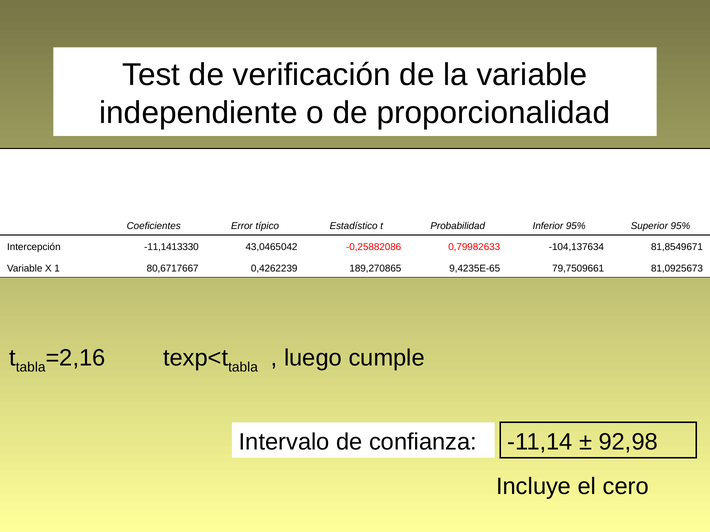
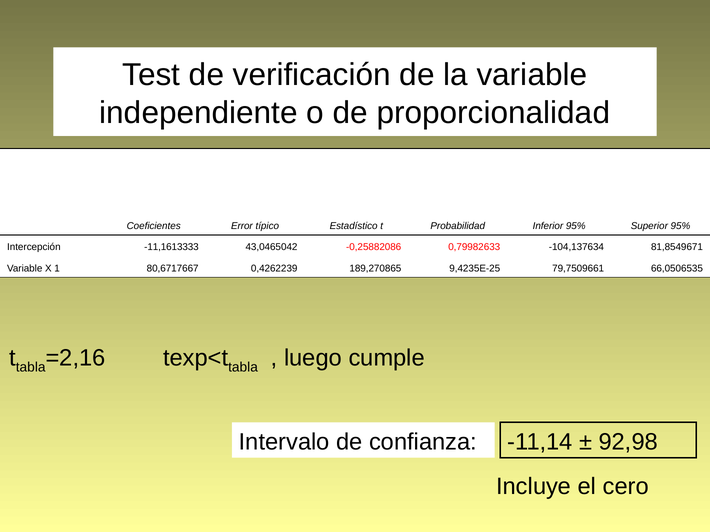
-11,1413330: -11,1413330 -> -11,1613333 (171, 247)
9,4235E-65: 9,4235E-65 -> 9,4235E-25 (475, 269)
81,0925673: 81,0925673 -> 66,0506535 (677, 269)
